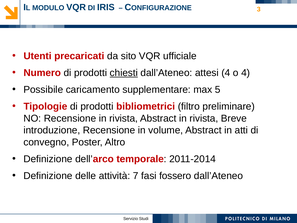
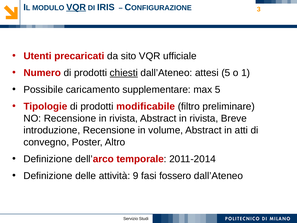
VQR underline: none -> present (76, 7)
attesi 4: 4 -> 5 (226, 73)
o 4: 4 -> 1 (246, 73)
bibliometrici: bibliometrici -> modificabile (146, 106)
7: 7 -> 9 (136, 176)
